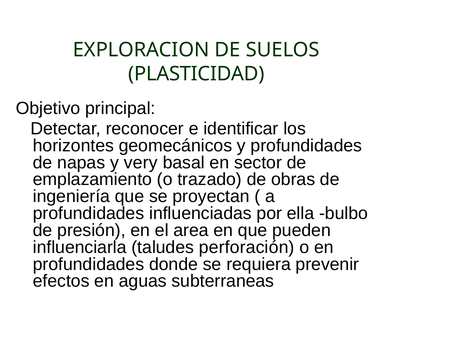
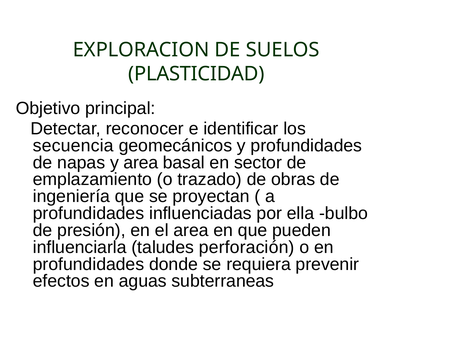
horizontes: horizontes -> secuencia (73, 146)
y very: very -> area (141, 162)
